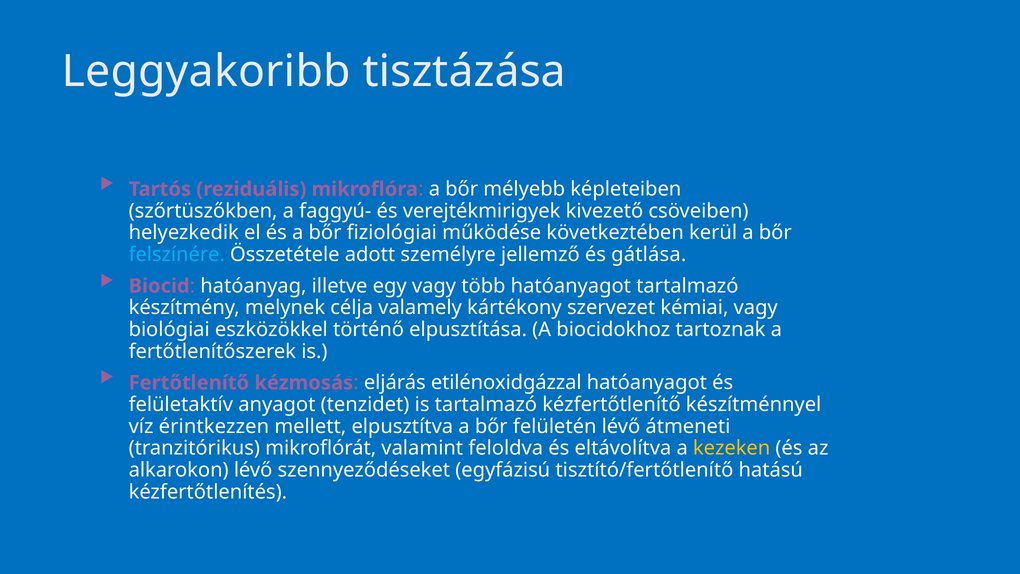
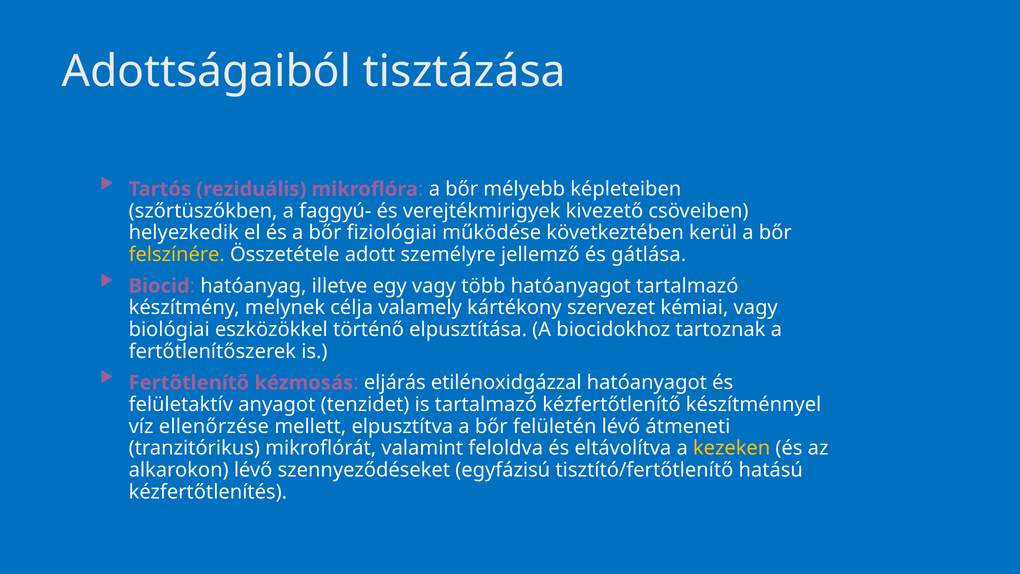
Leggyakoribb: Leggyakoribb -> Adottságaiból (206, 72)
felszínére colour: light blue -> yellow (177, 255)
érintkezzen: érintkezzen -> ellenőrzése (214, 426)
